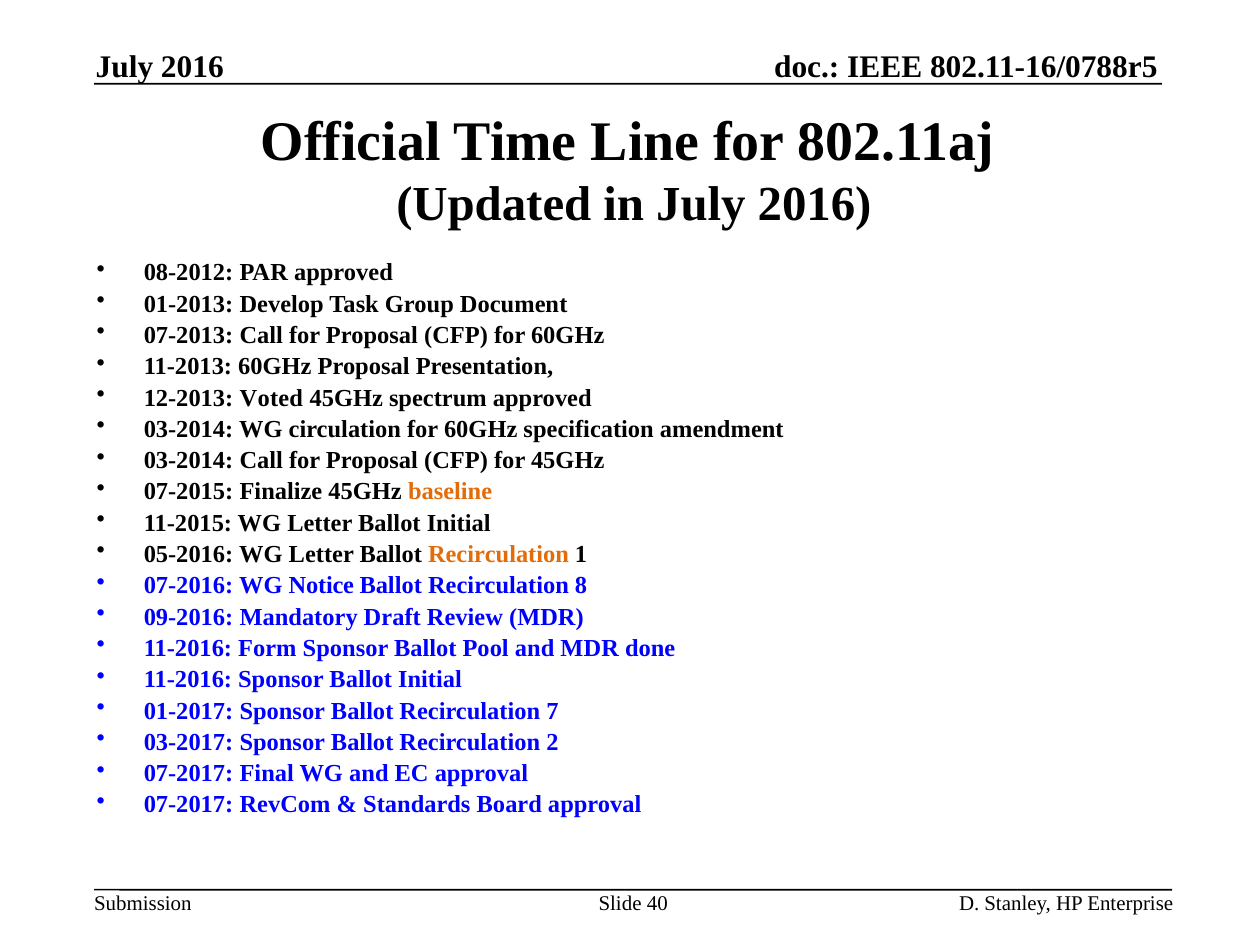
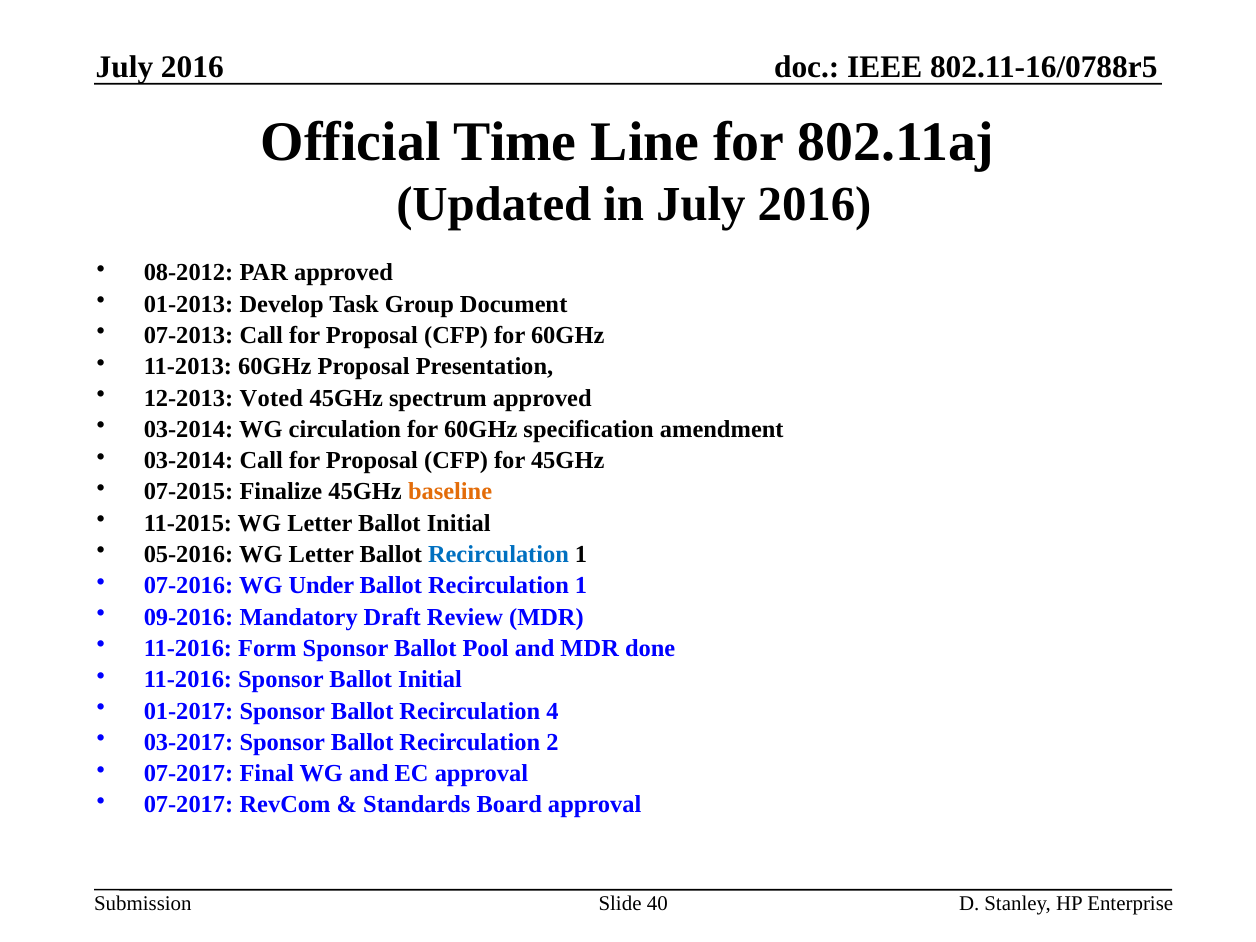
Recirculation colour: orange -> blue (498, 555)
Notice: Notice -> Under (321, 586)
8: 8 -> 1 (581, 586)
7: 7 -> 4 (552, 711)
